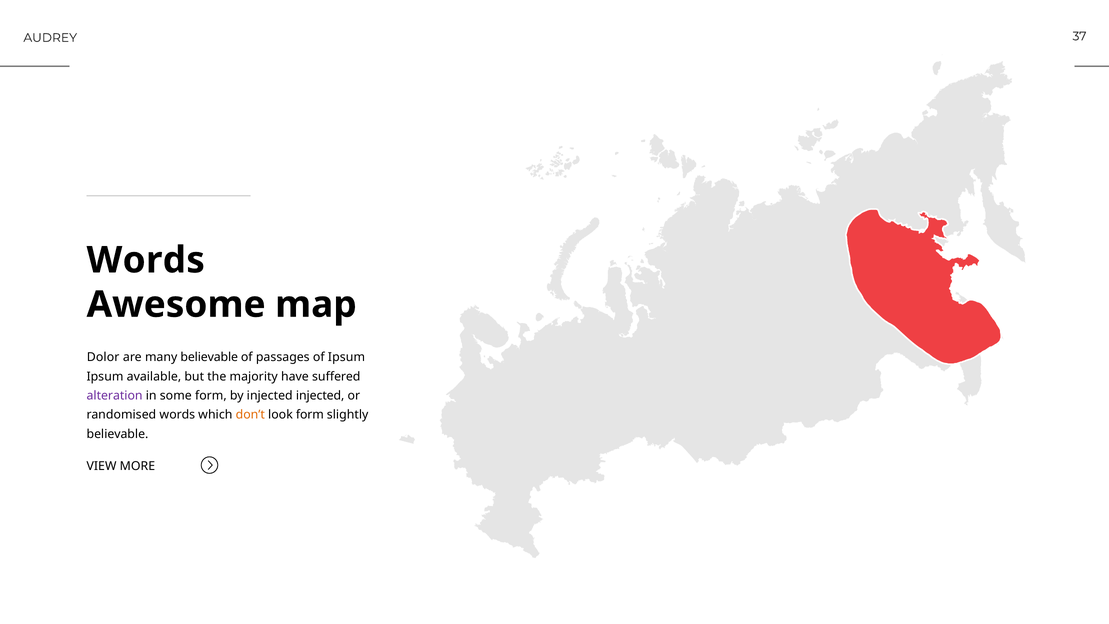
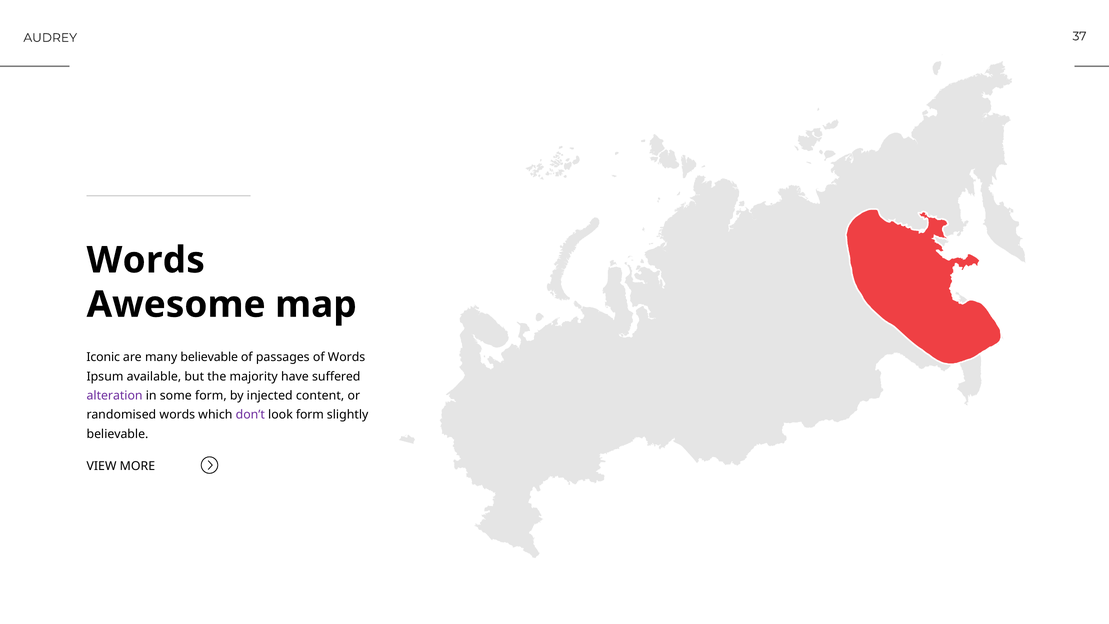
Dolor: Dolor -> Iconic (103, 357)
of Ipsum: Ipsum -> Words (347, 357)
injected injected: injected -> content (320, 396)
don’t colour: orange -> purple (250, 415)
